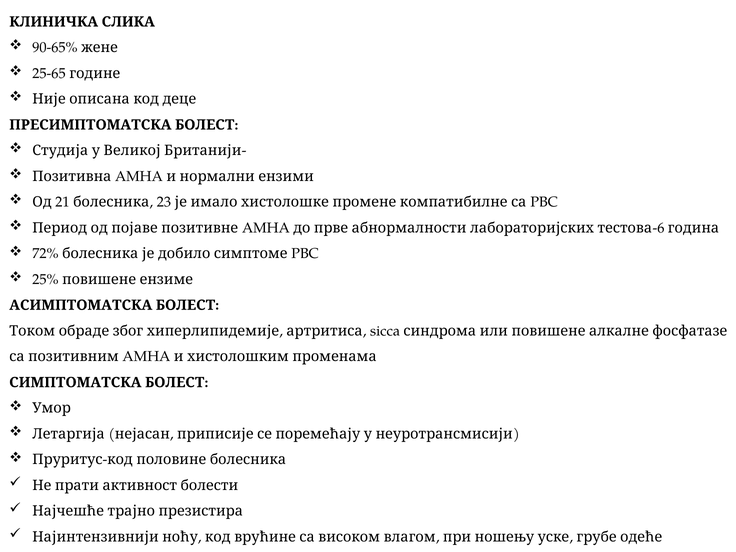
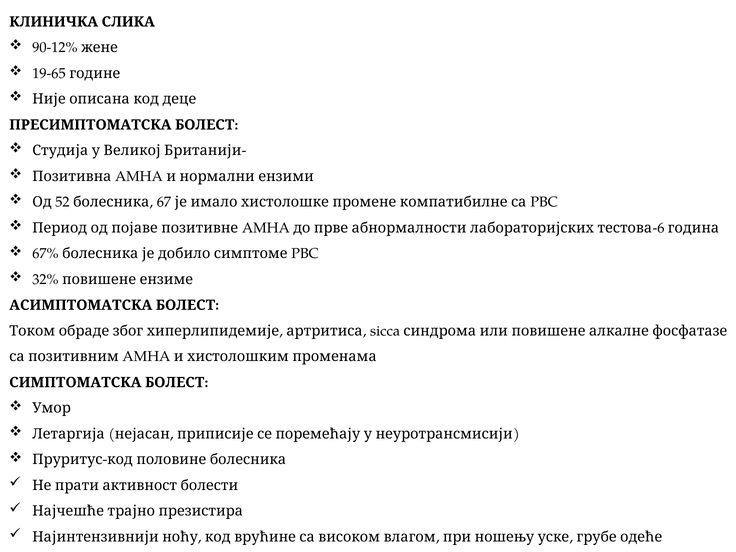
90-65%: 90-65% -> 90-12% (55, 48)
25-65: 25-65 -> 19-65 (49, 73)
21: 21 -> 52 (62, 202)
23: 23 -> 67 (164, 202)
72%: 72% -> 67% (45, 254)
25%: 25% -> 32% (45, 279)
